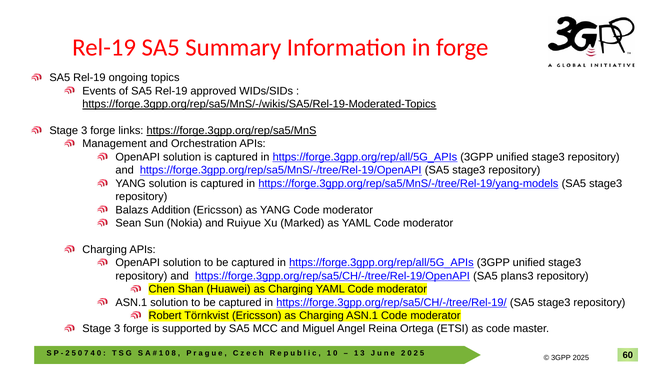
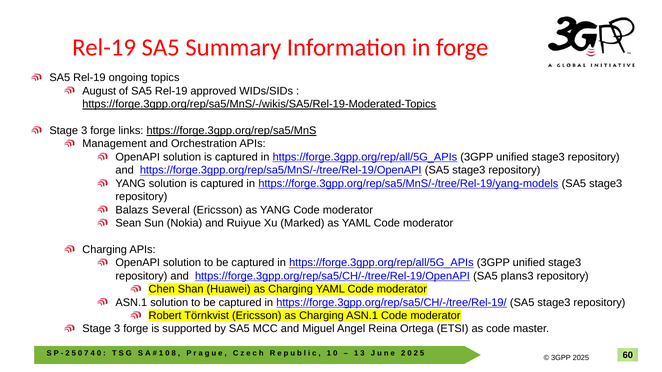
Events: Events -> August (99, 91)
Addition: Addition -> Several (171, 210)
